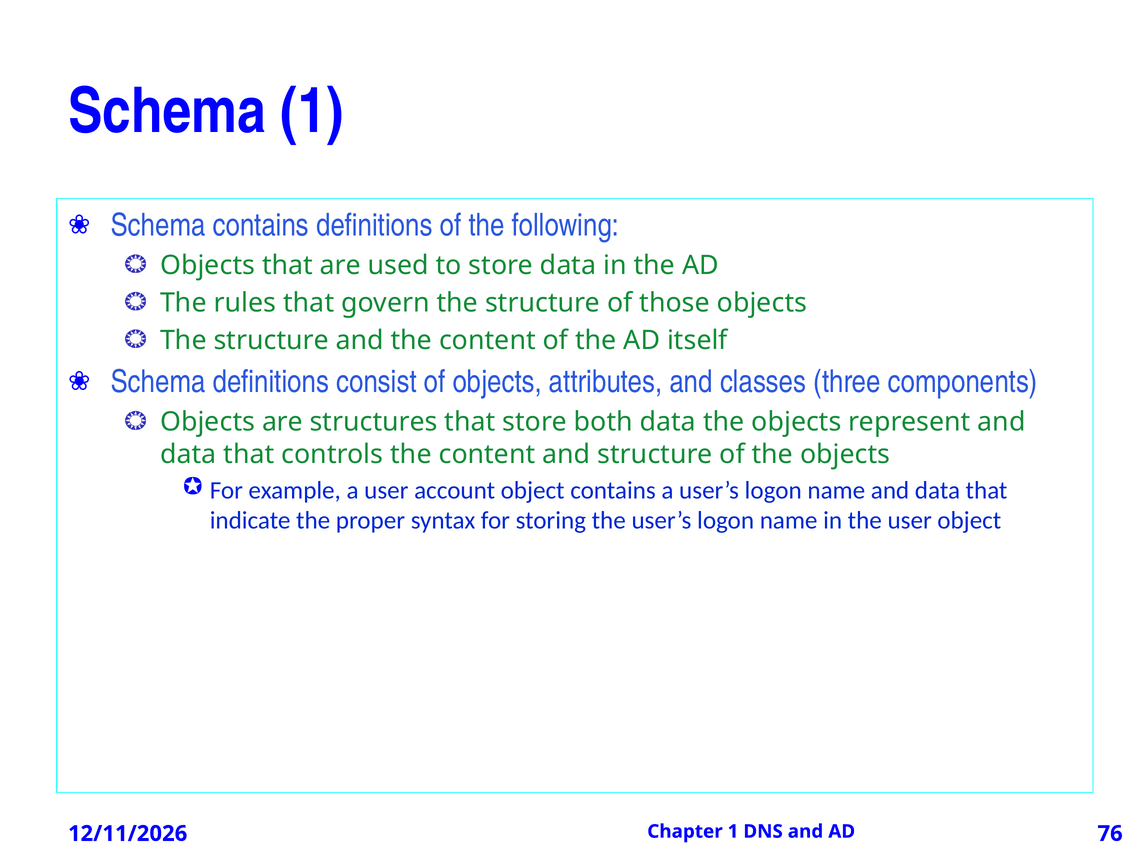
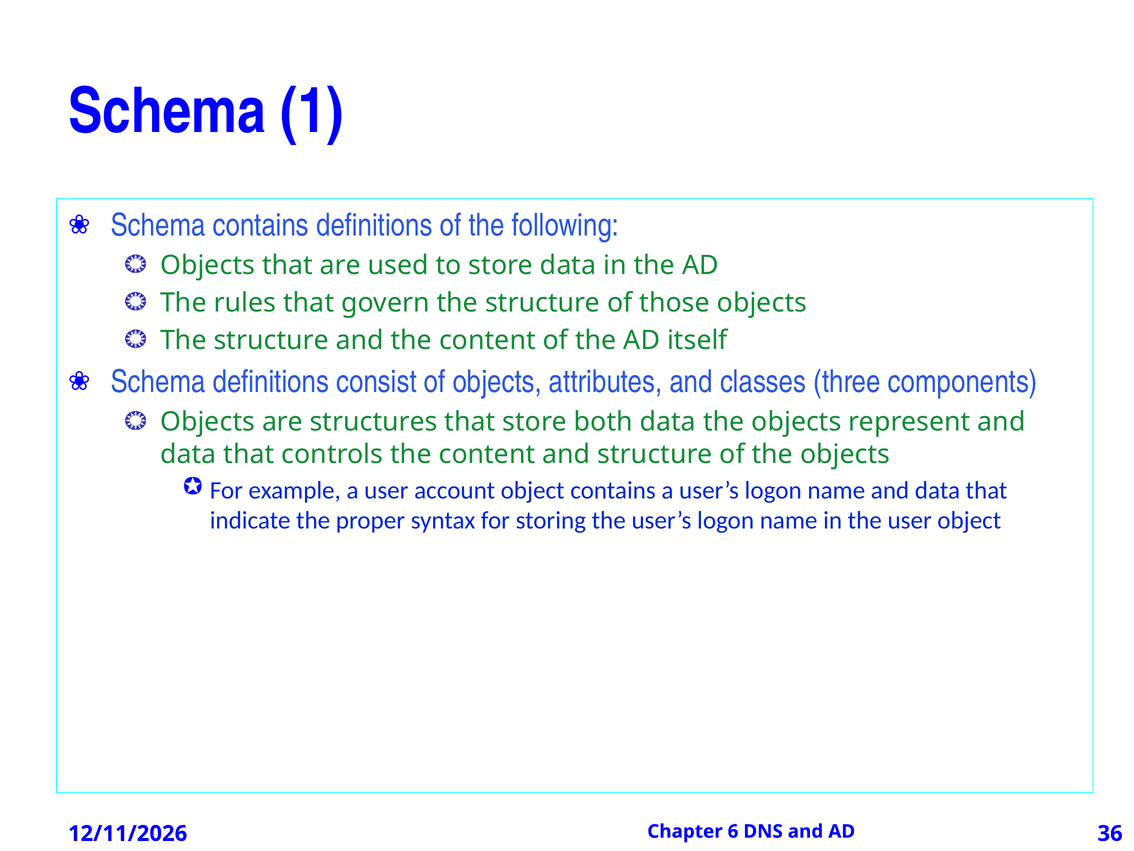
Chapter 1: 1 -> 6 (733, 831)
76: 76 -> 36 (1110, 833)
